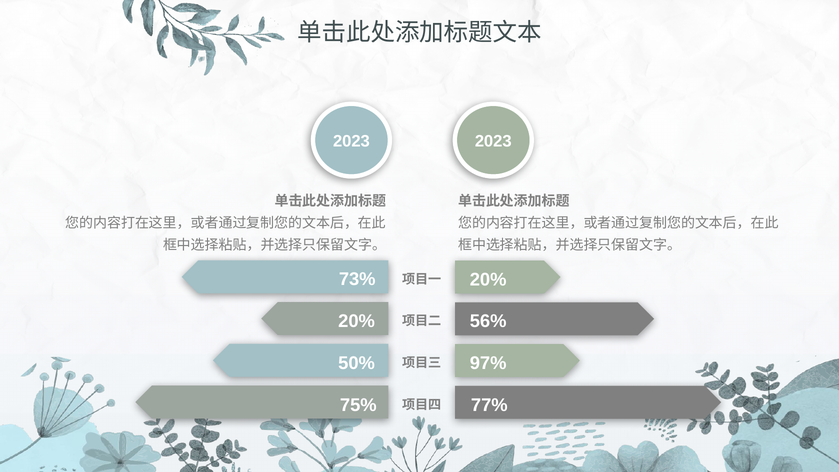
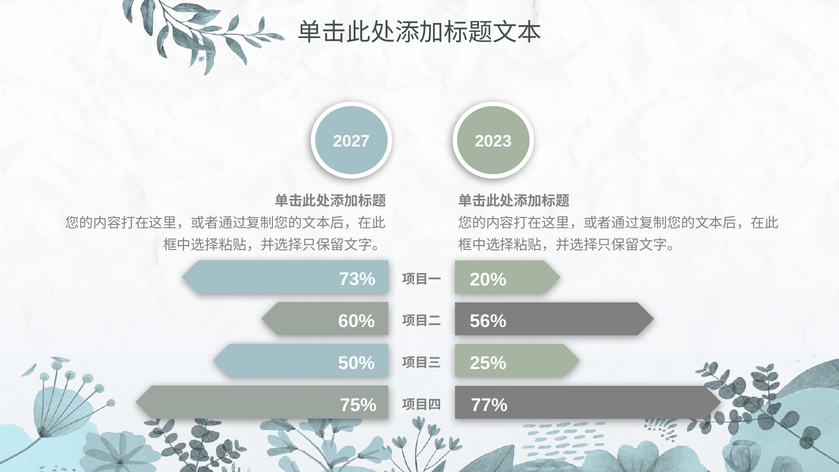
2023: 2023 -> 2027 (351, 141)
20%: 20% -> 60% (357, 321)
97%: 97% -> 25% (488, 363)
